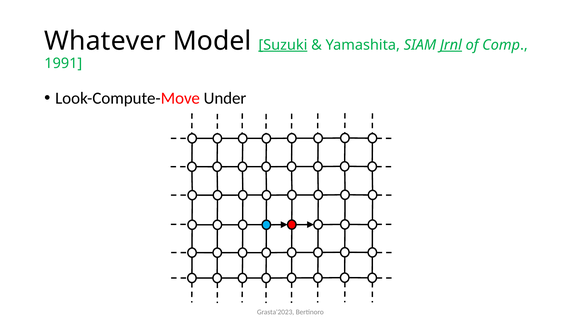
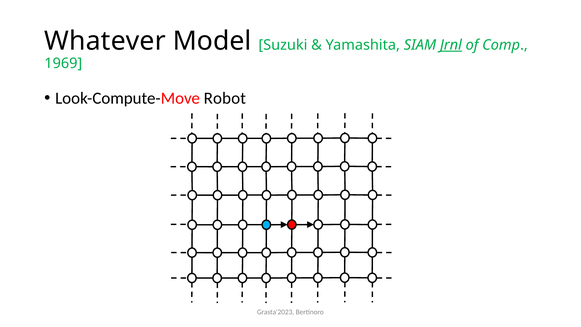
Suzuki underline: present -> none (283, 45)
1991: 1991 -> 1969 (63, 63)
Under: Under -> Robot (225, 98)
